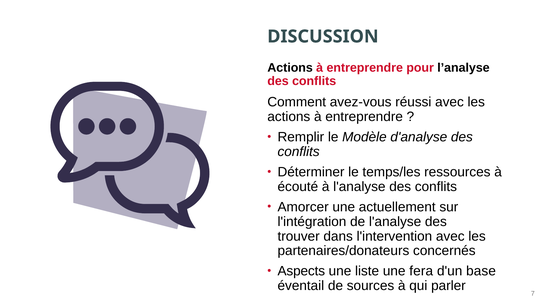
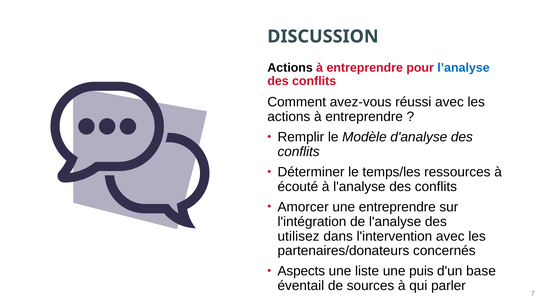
l’analyse colour: black -> blue (463, 68)
une actuellement: actuellement -> entreprendre (397, 207)
trouver: trouver -> utilisez (299, 236)
fera: fera -> puis (421, 271)
